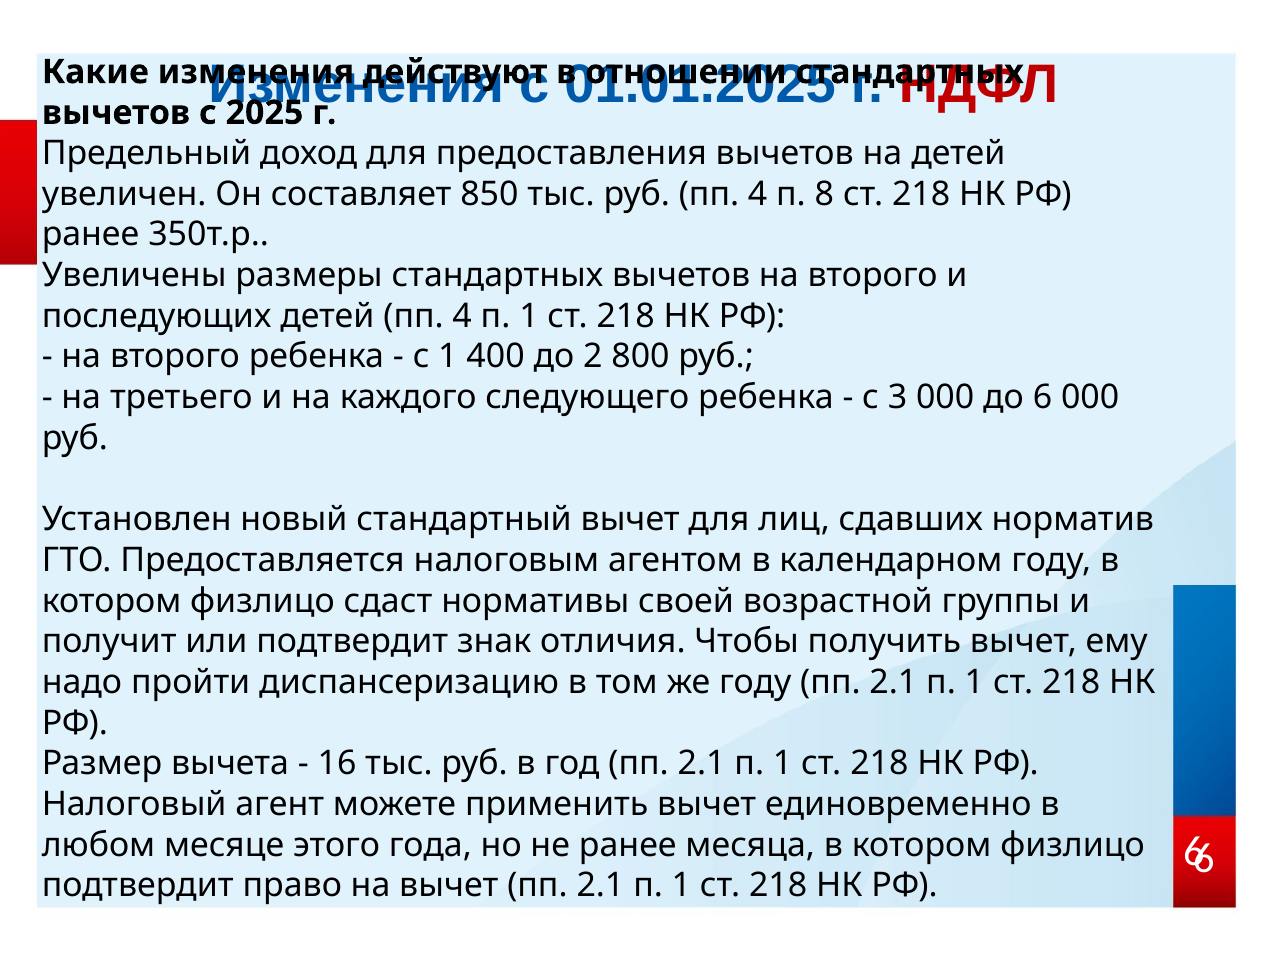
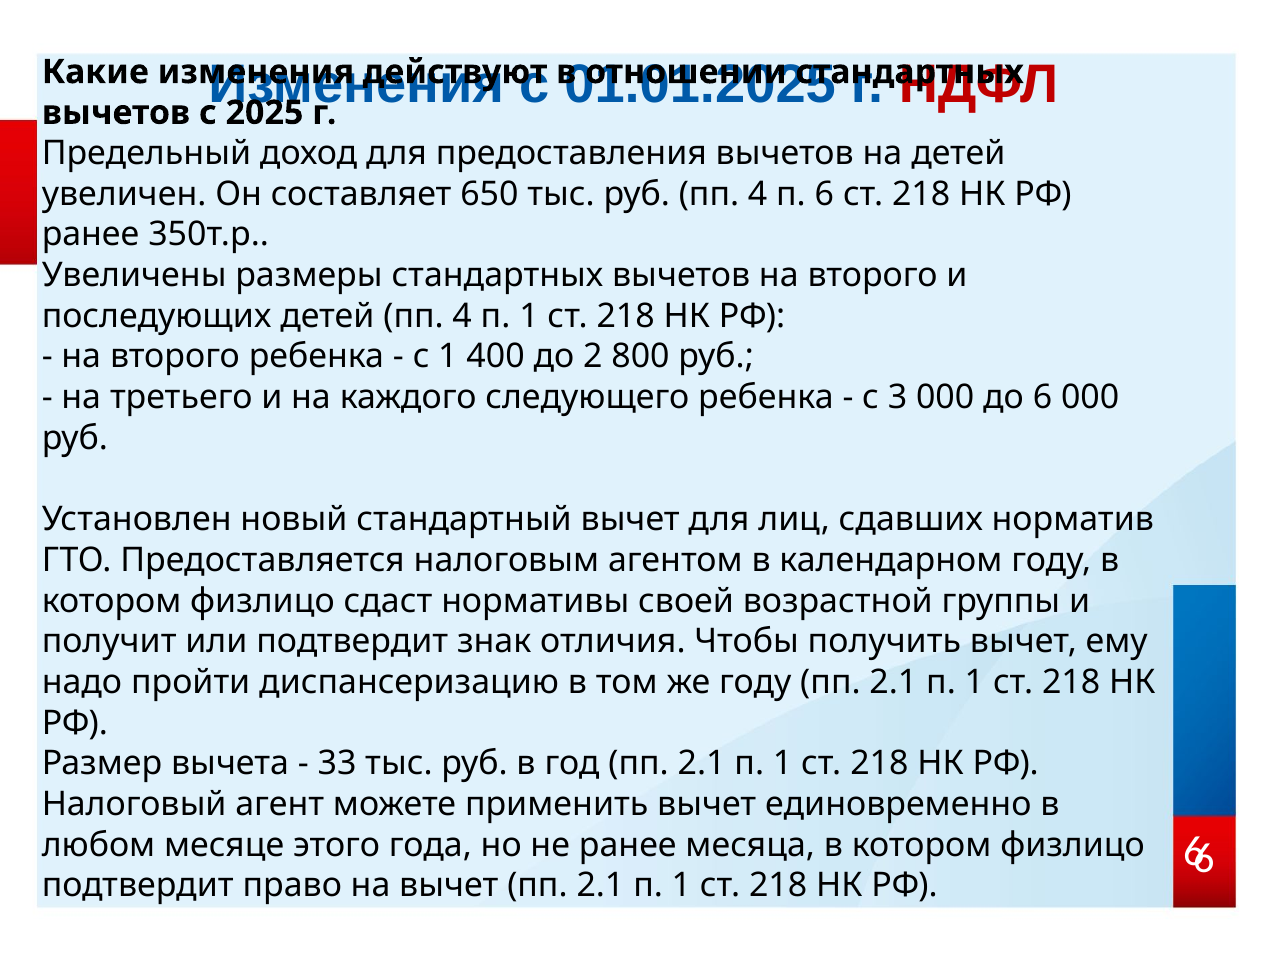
850: 850 -> 650 (489, 194)
п 8: 8 -> 6 (824, 194)
16: 16 -> 33 (337, 764)
